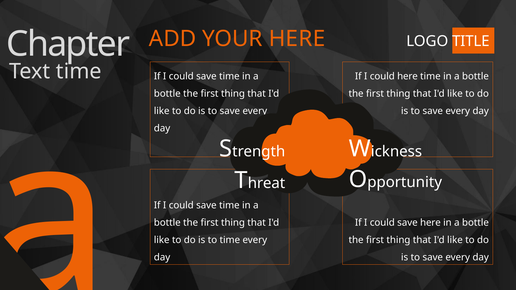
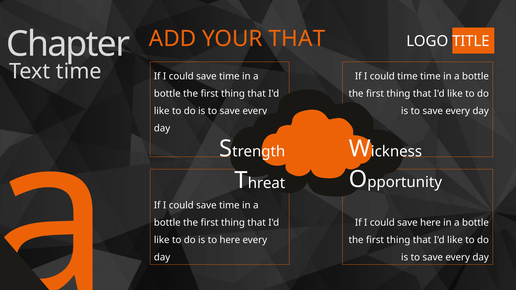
YOUR HERE: HERE -> THAT (297, 39)
could here: here -> time (407, 76)
to time: time -> here (230, 240)
